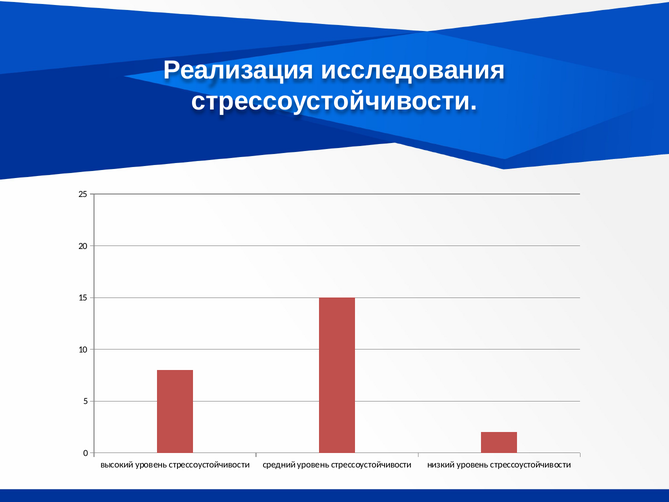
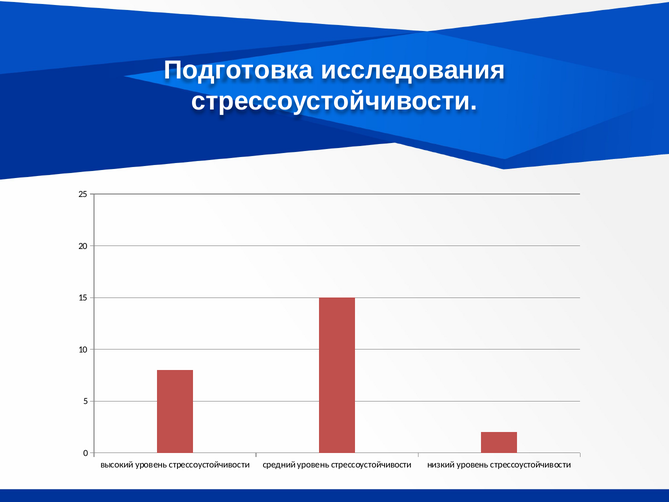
Реализация: Реализация -> Подготовка (239, 70)
